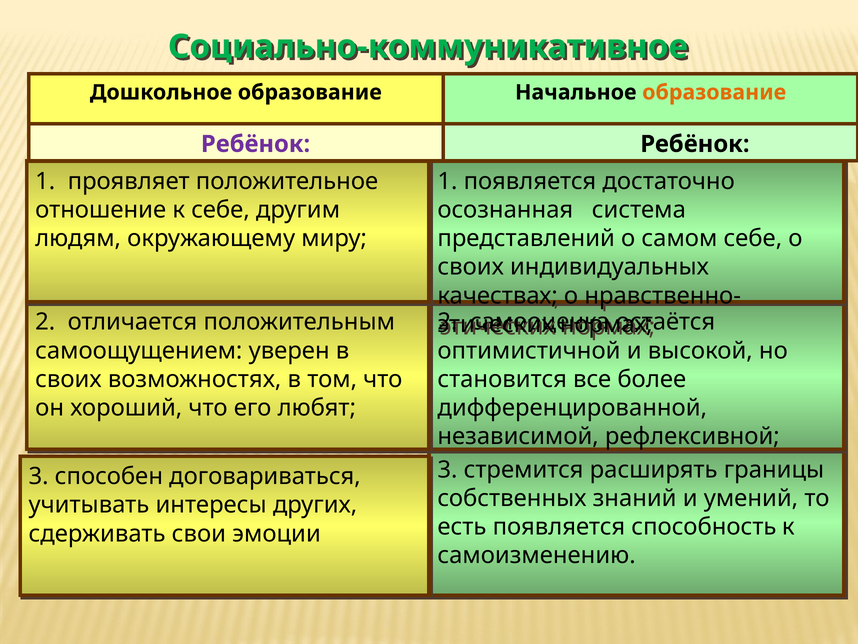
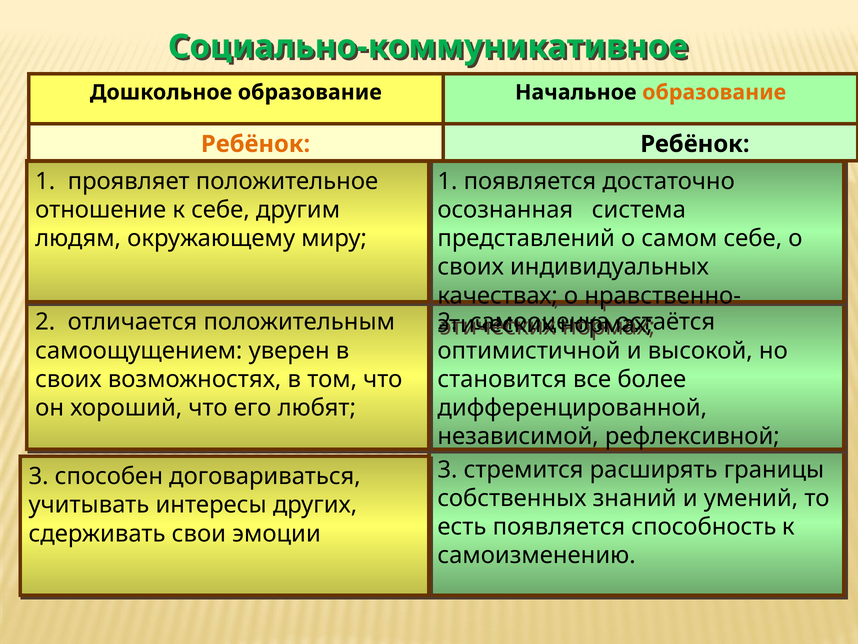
Ребёнок colour: purple -> orange (256, 144)
